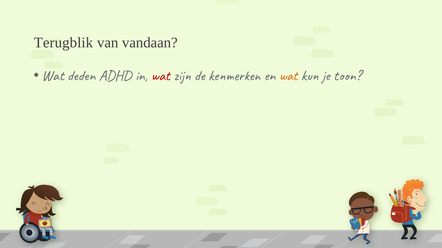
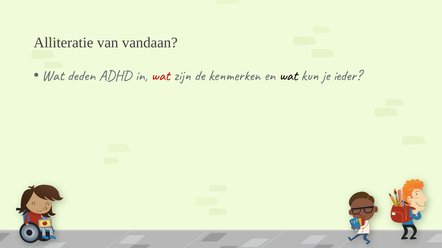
Terugblik: Terugblik -> Alliteratie (64, 43)
wat colour: orange -> black (288, 76)
toon: toon -> ieder (347, 76)
